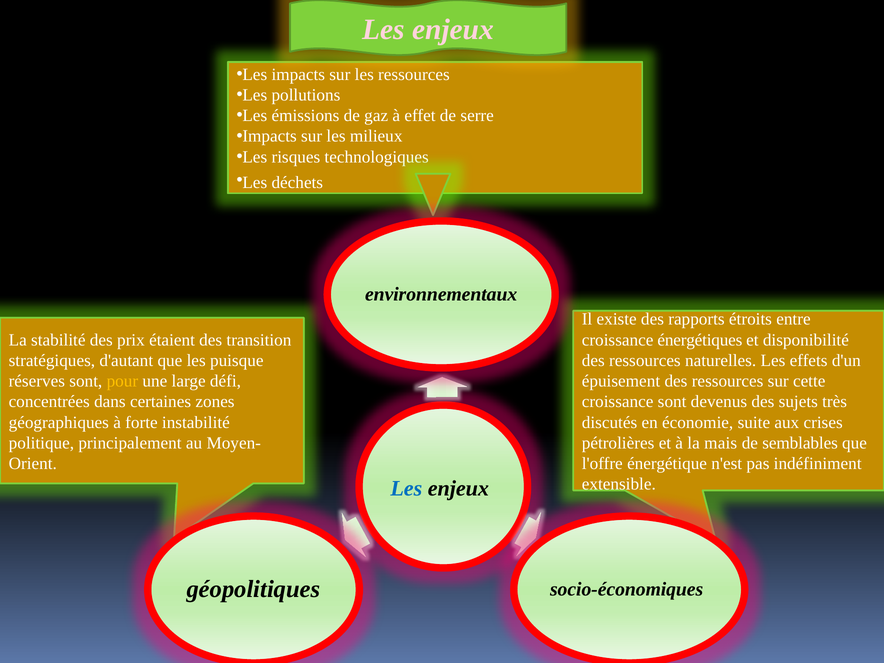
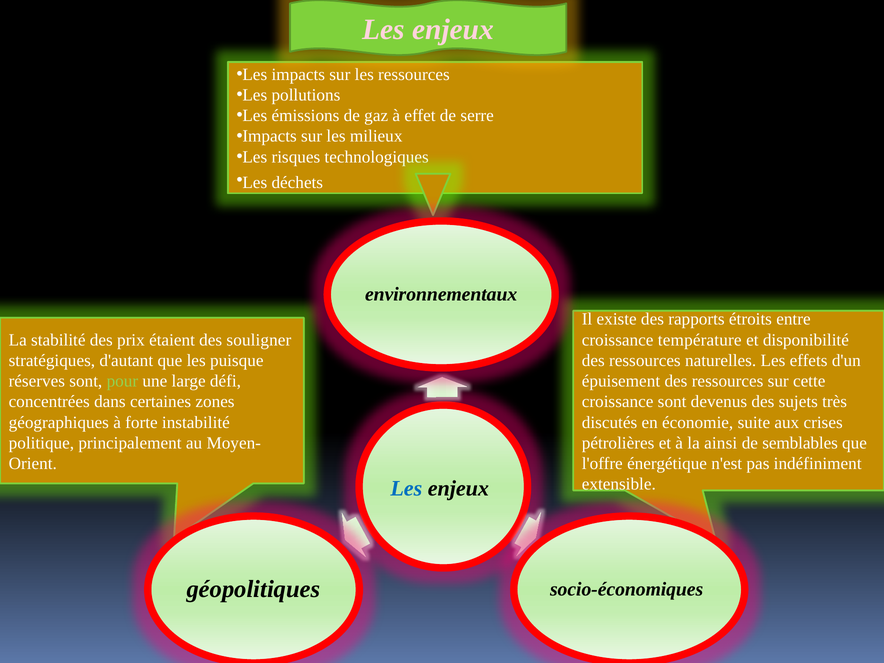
transition: transition -> souligner (259, 340)
énergétiques: énergétiques -> température (700, 340)
pour colour: yellow -> light green (122, 381)
mais: mais -> ainsi (721, 443)
